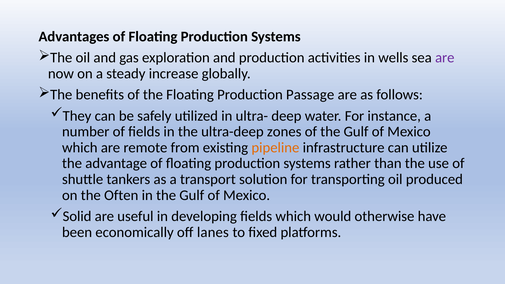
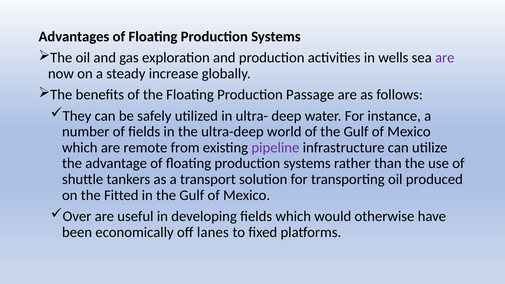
zones: zones -> world (284, 132)
pipeline colour: orange -> purple (275, 148)
Often: Often -> Fitted (121, 195)
Solid: Solid -> Over (77, 216)
